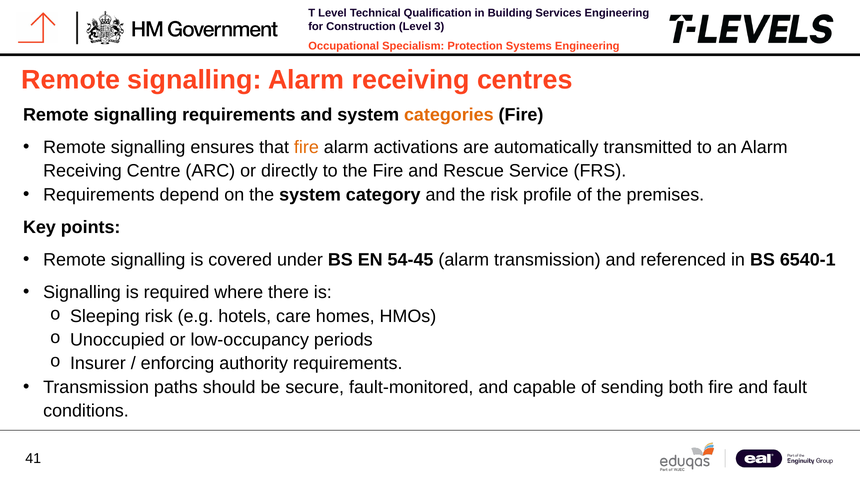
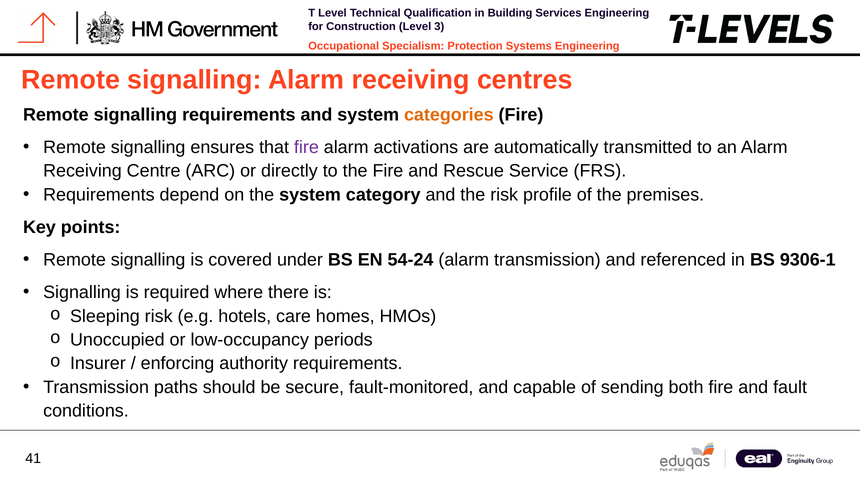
fire colour: orange -> purple (306, 147)
54-45: 54-45 -> 54-24 (411, 260)
6540-1: 6540-1 -> 9306-1 (808, 260)
